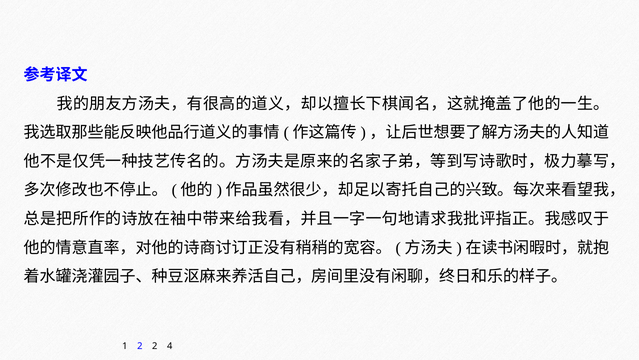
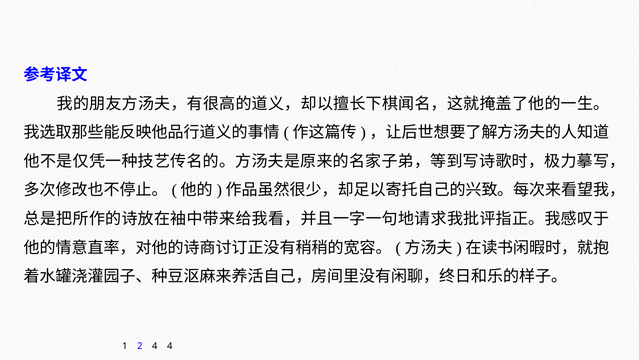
2 2: 2 -> 4 (155, 346)
